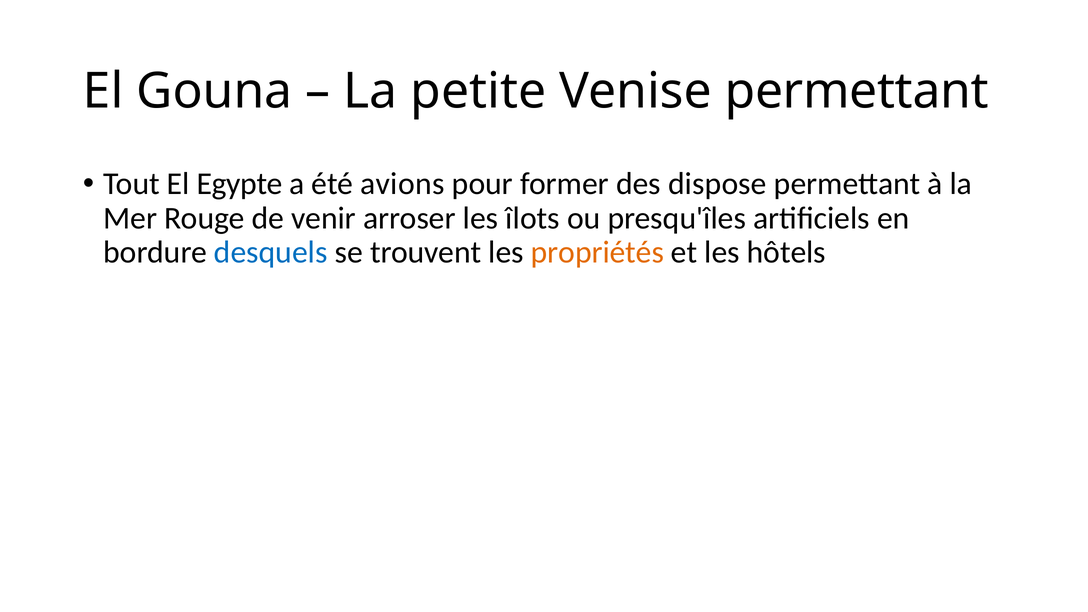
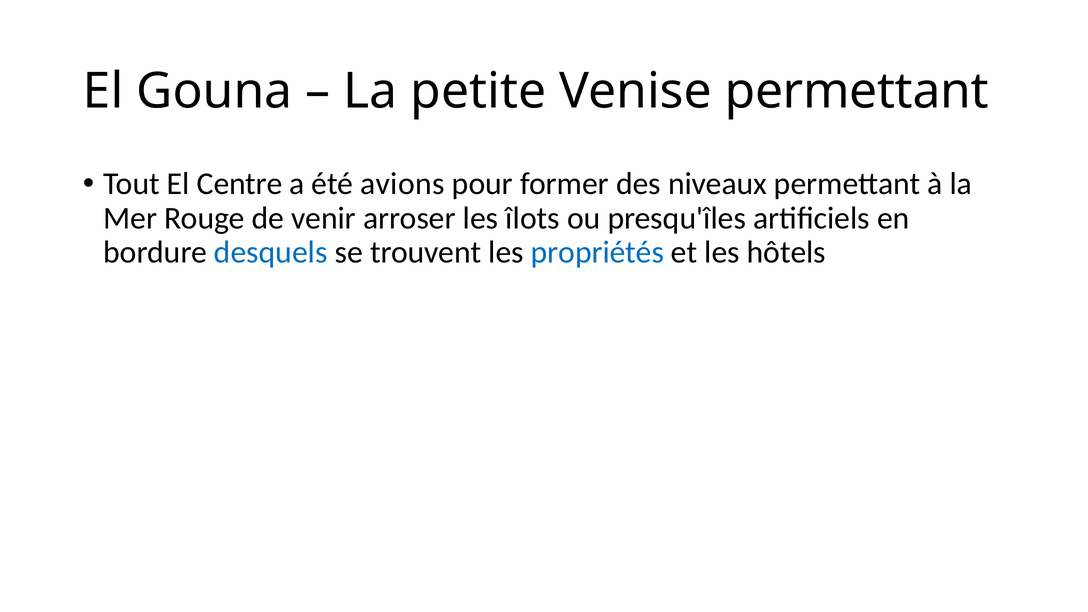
Egypte: Egypte -> Centre (240, 184)
dispose: dispose -> niveaux (717, 184)
propriétés colour: orange -> blue (597, 253)
